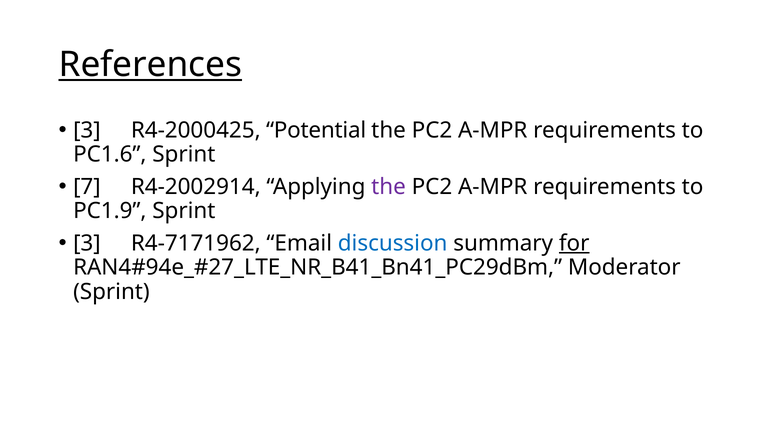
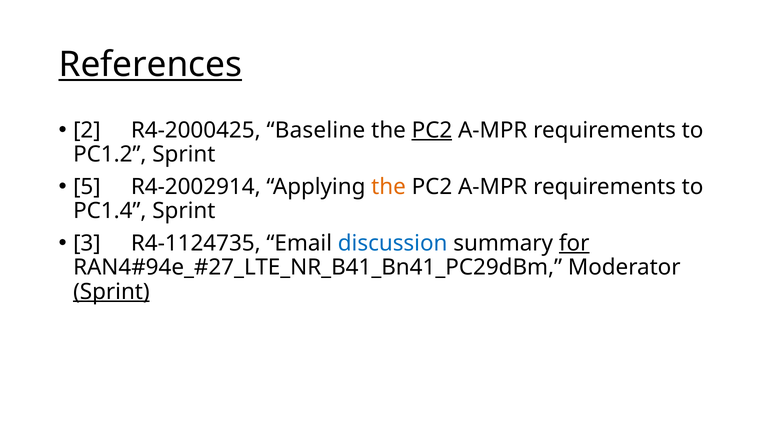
3: 3 -> 2 (87, 130)
Potential: Potential -> Baseline (316, 130)
PC2 underline: none -> present (432, 130)
PC1.6: PC1.6 -> PC1.2 (110, 154)
7: 7 -> 5 (87, 187)
the colour: purple -> orange (389, 187)
PC1.9: PC1.9 -> PC1.4 (110, 211)
R4-7171962: R4-7171962 -> R4-1124735 (196, 243)
Sprint underline: none -> present (111, 292)
